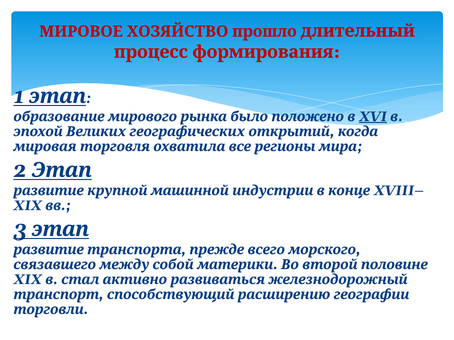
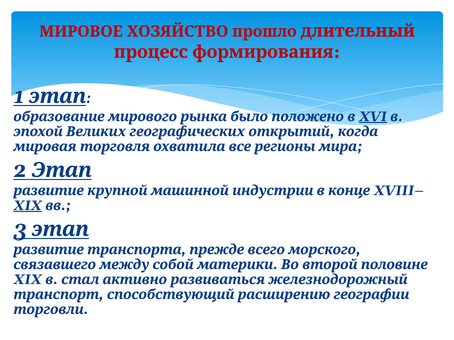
XIX underline: none -> present (28, 206)
